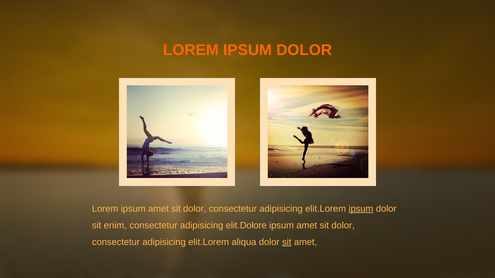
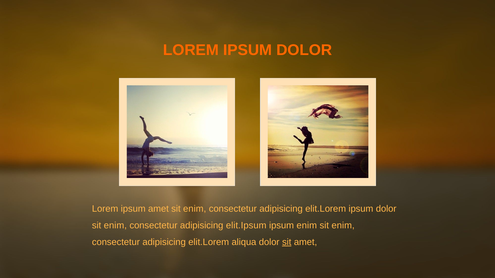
dolor: dolor -> enim (195, 209)
ipsum underline: present -> none (361, 209)
elit.Dolore: elit.Dolore -> elit.Ipsum (246, 226)
amet: amet -> enim (307, 226)
dolor: dolor -> enim (343, 226)
